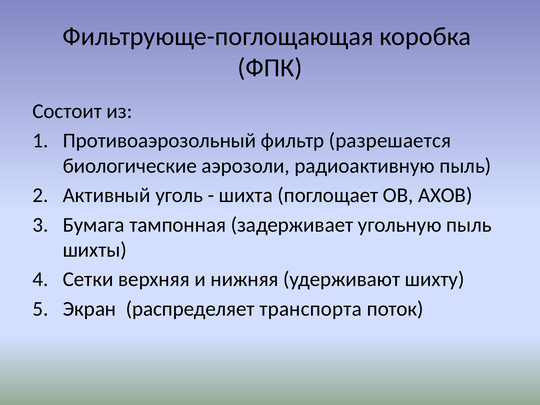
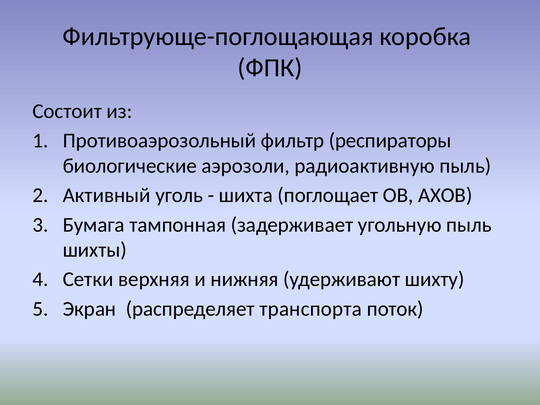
разрешается: разрешается -> респираторы (390, 141)
